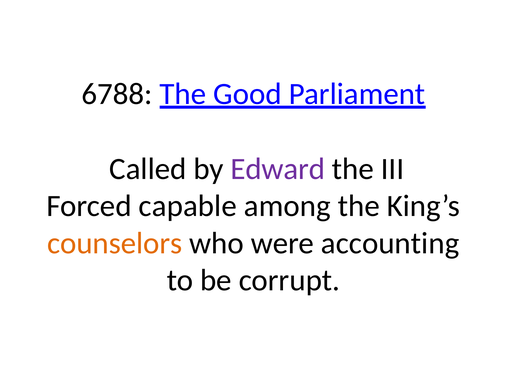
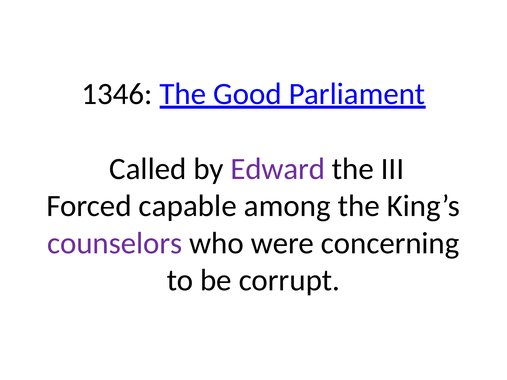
6788: 6788 -> 1346 (117, 94)
counselors colour: orange -> purple (115, 243)
accounting: accounting -> concerning (390, 243)
